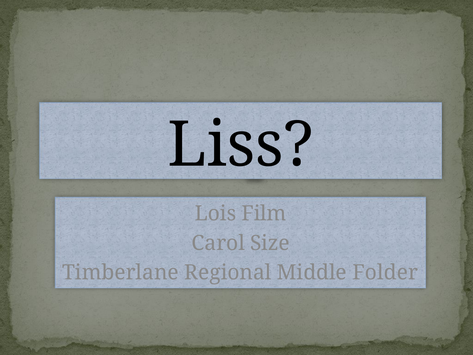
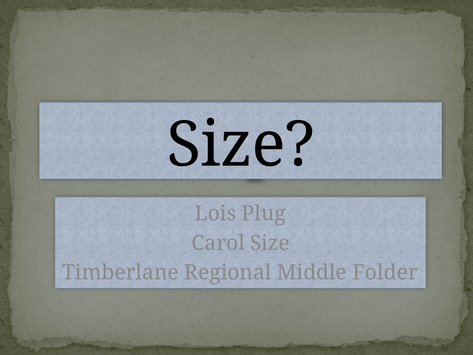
Liss: Liss -> Size (241, 145)
Film: Film -> Plug (264, 213)
